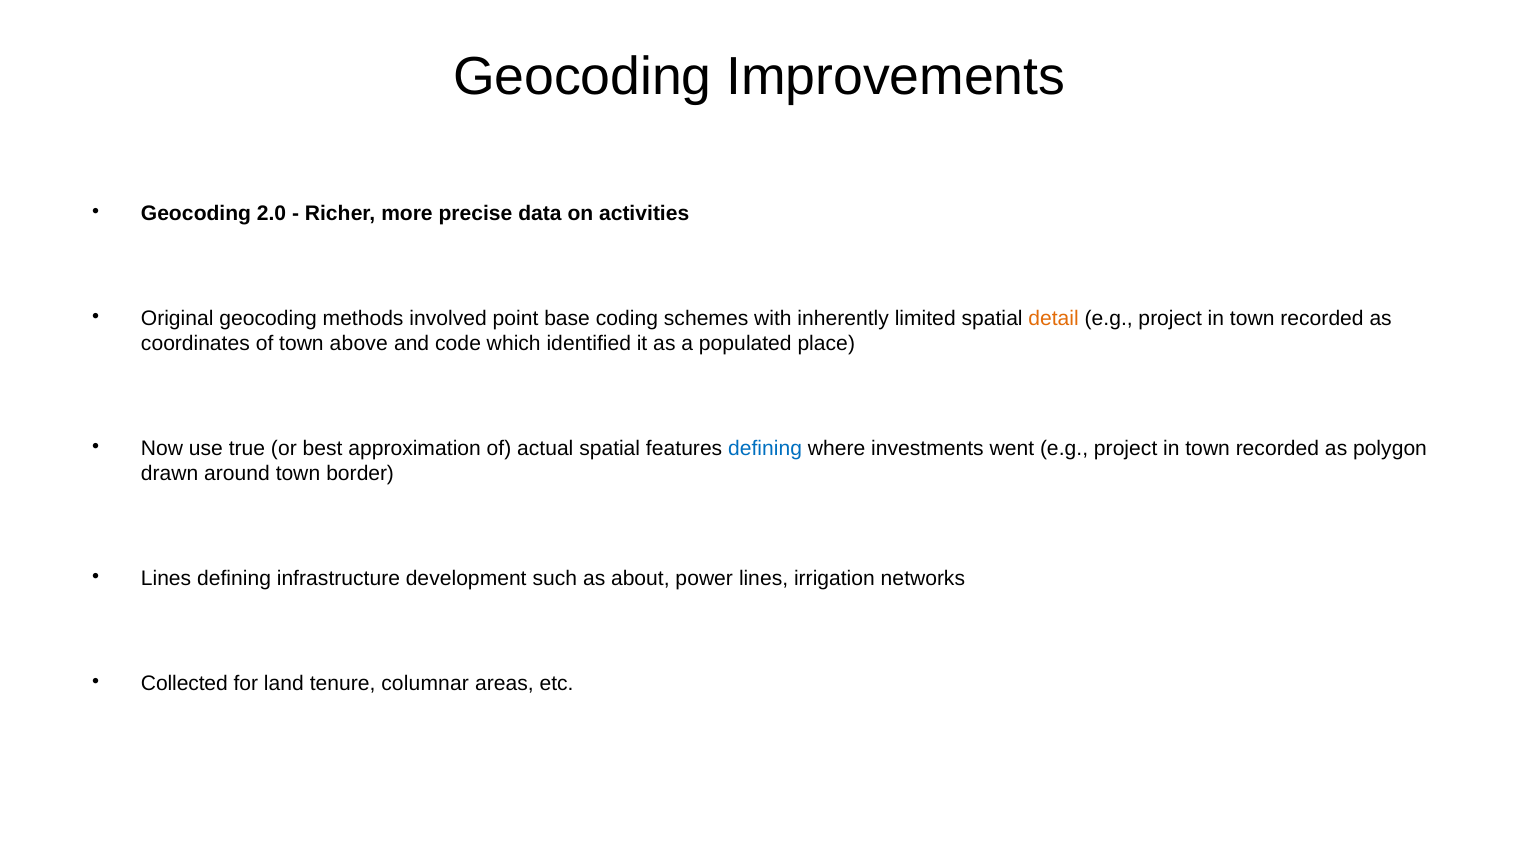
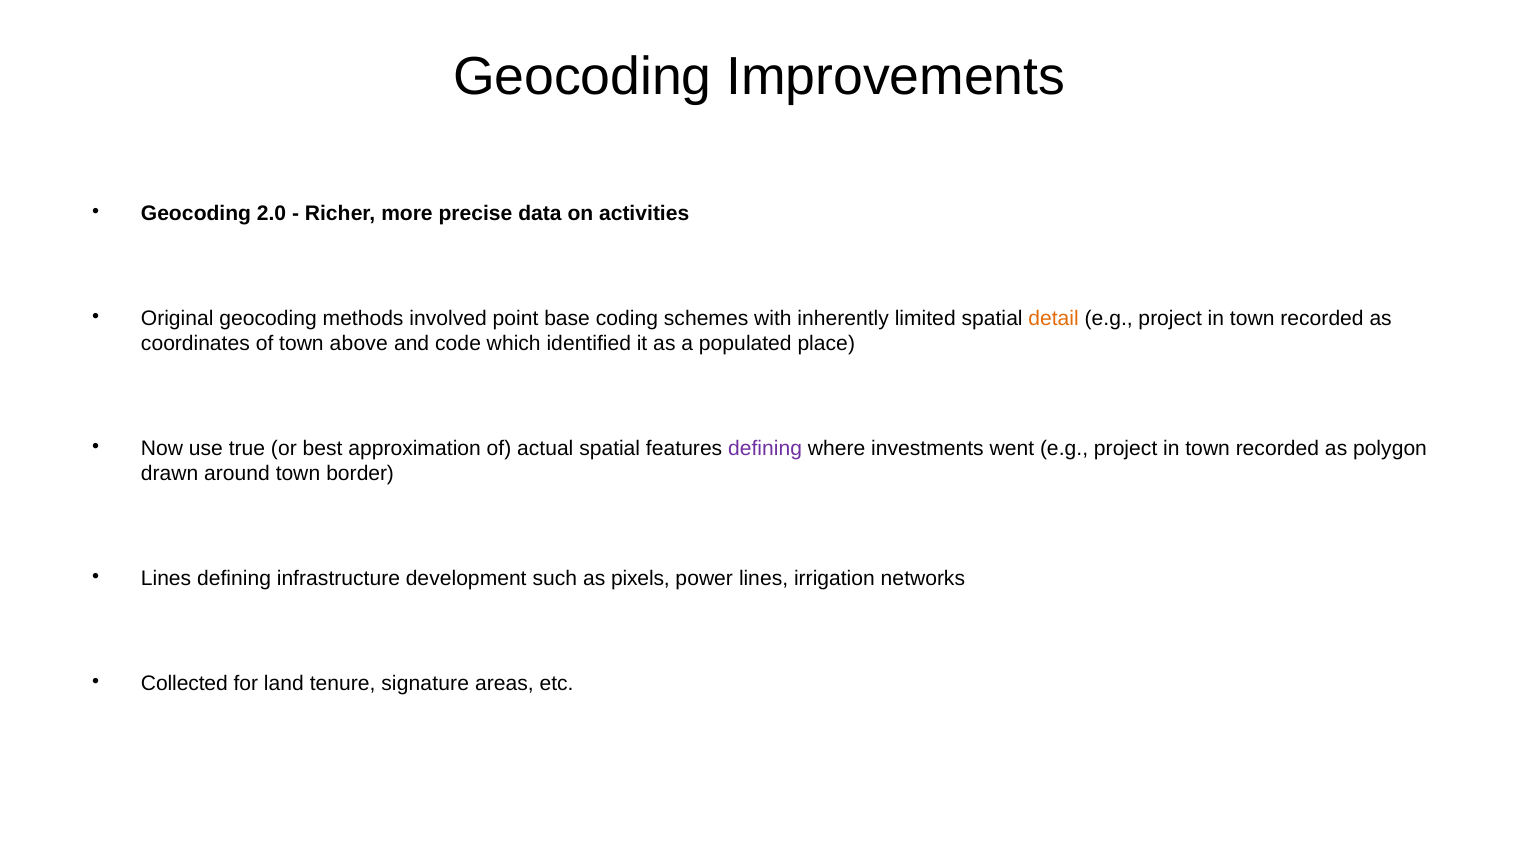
defining colour: blue -> purple (765, 449)
about: about -> pixels (640, 579)
columnar: columnar -> signature (425, 684)
